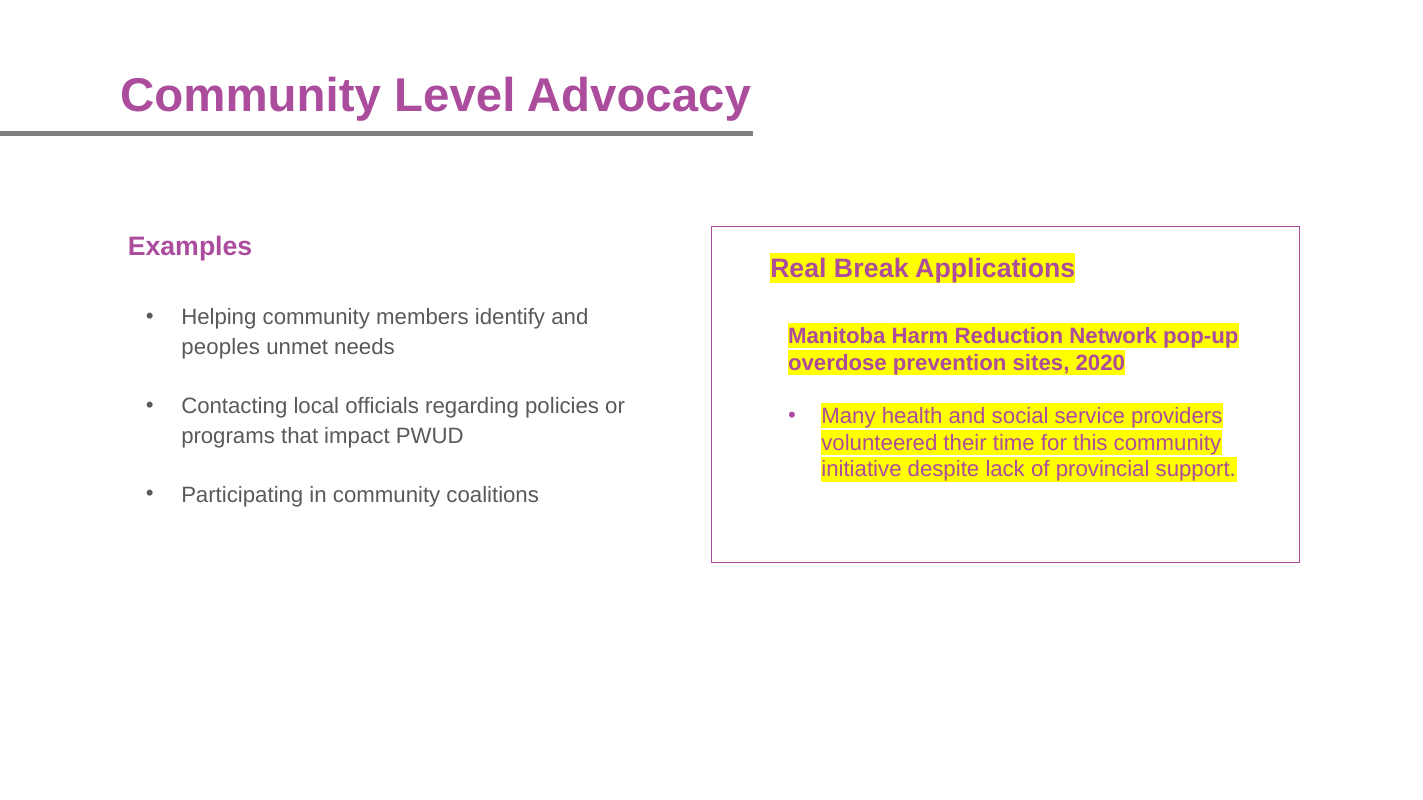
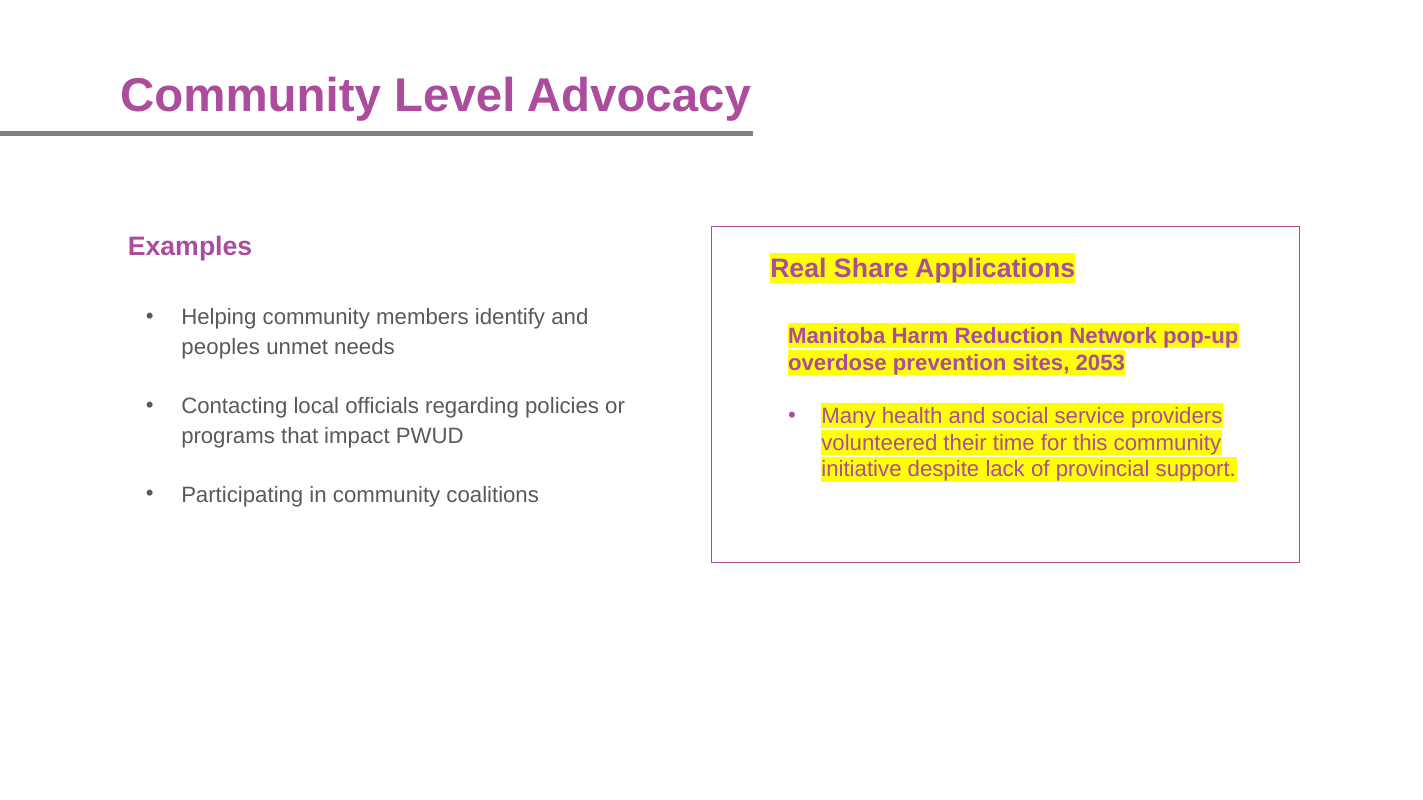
Break: Break -> Share (871, 269)
2020: 2020 -> 2053 (1100, 363)
